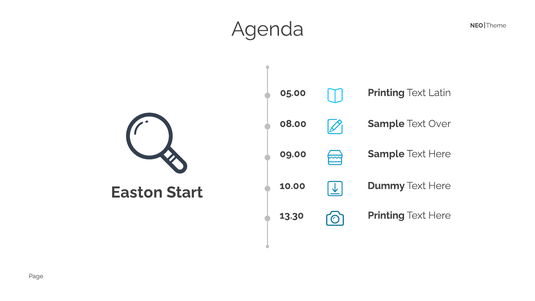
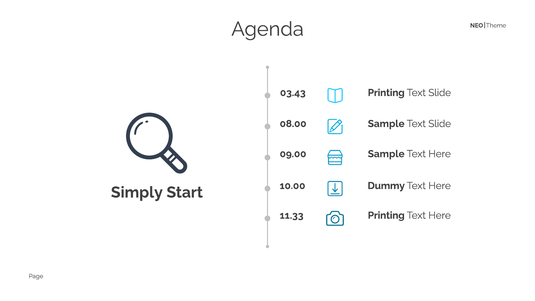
05.00: 05.00 -> 03.43 (293, 93)
Latin: Latin -> Slide (440, 93)
Sample Text Over: Over -> Slide (440, 124)
Easton: Easton -> Simply (137, 192)
13.30: 13.30 -> 11.33 (292, 215)
